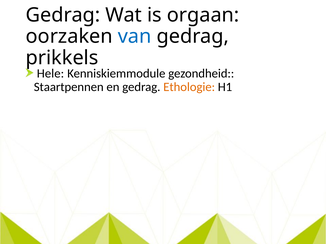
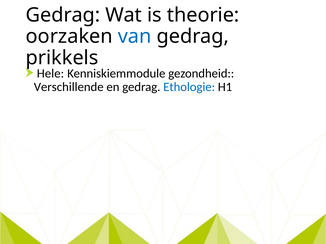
orgaan: orgaan -> theorie (203, 15)
Staartpennen: Staartpennen -> Verschillende (69, 87)
Ethologie colour: orange -> blue (189, 87)
